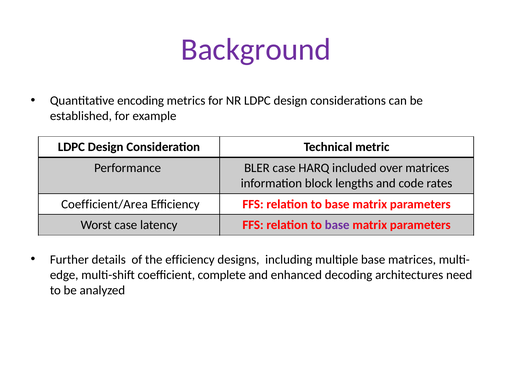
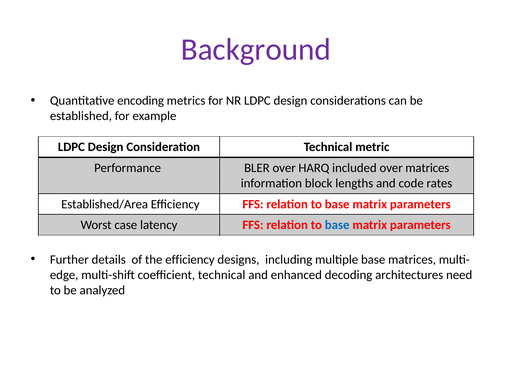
BLER case: case -> over (284, 168)
Coefficient/Area: Coefficient/Area -> Established/Area (105, 204)
base colour: purple -> blue (337, 225)
coefficient complete: complete -> technical (222, 275)
